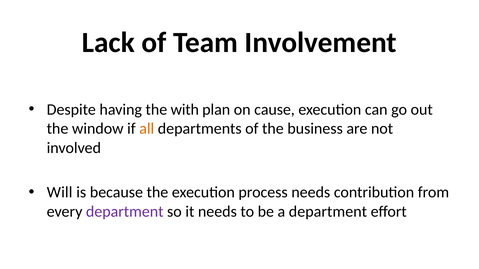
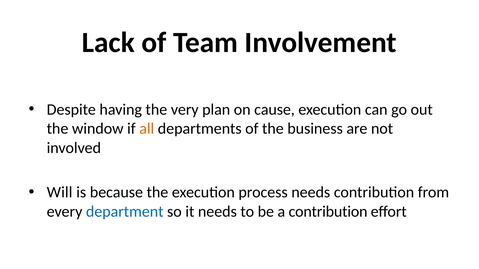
with: with -> very (185, 110)
department colour: purple -> blue (125, 212)
a department: department -> contribution (328, 212)
